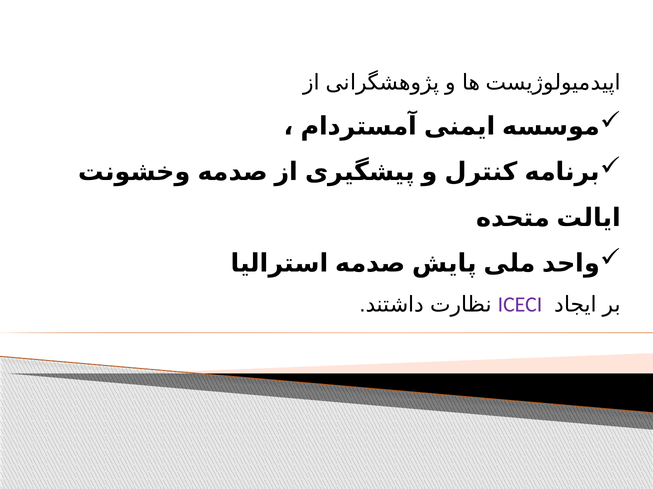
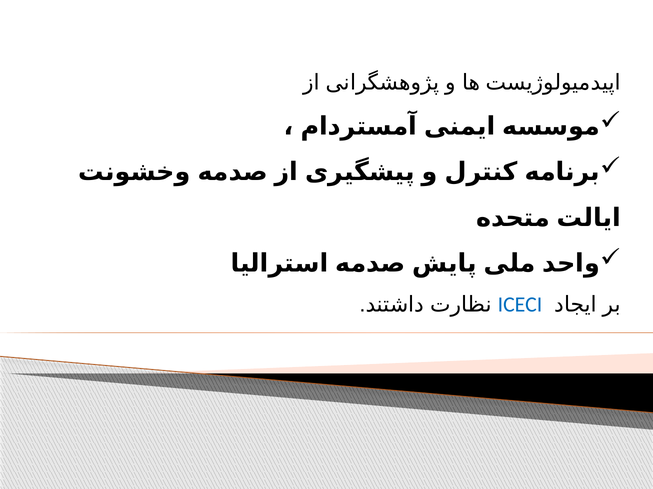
ICECI colour: purple -> blue (520, 305)
